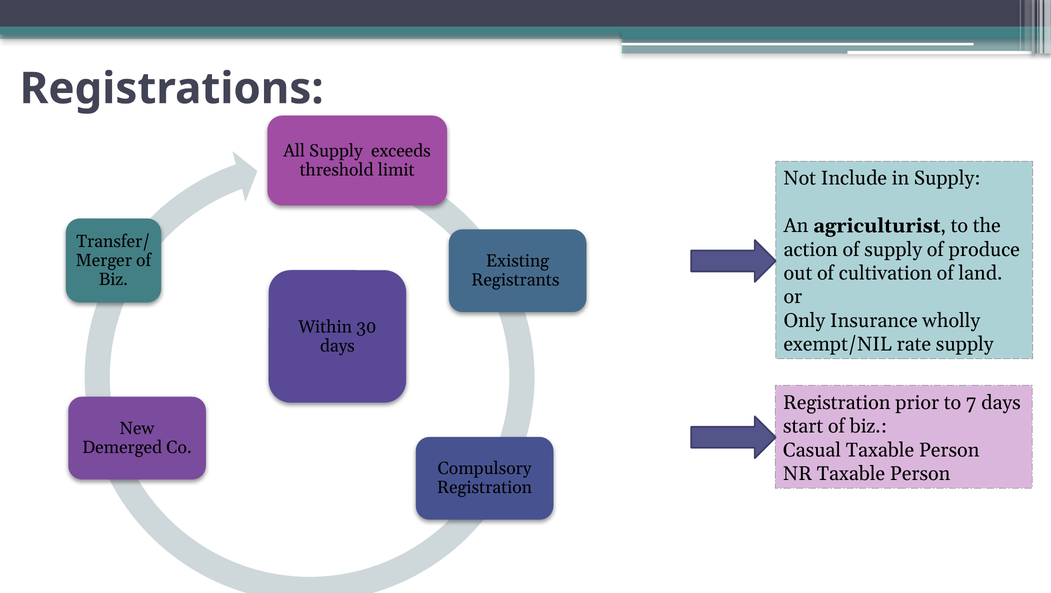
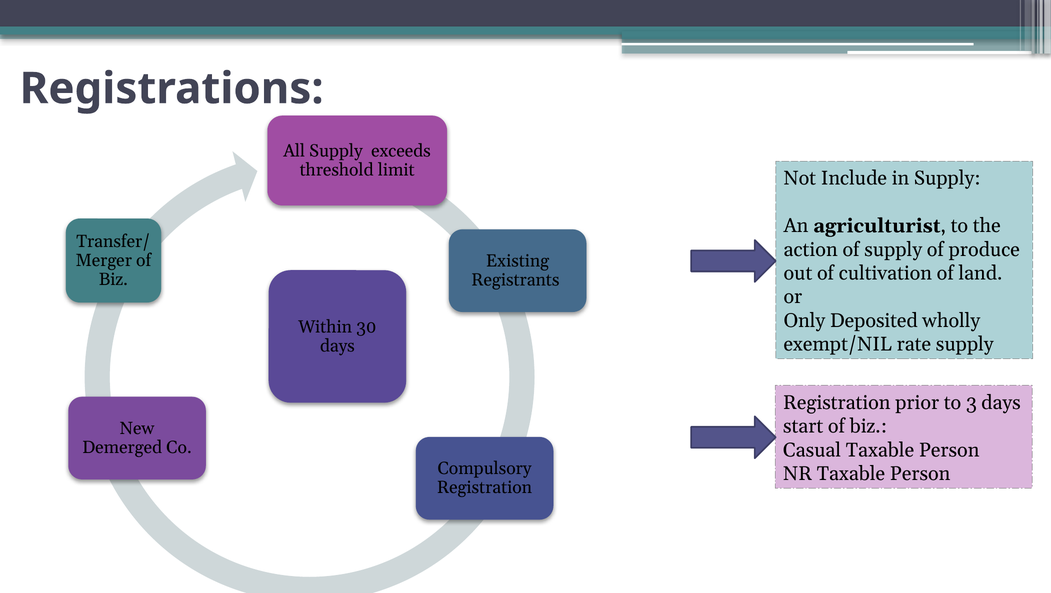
Insurance: Insurance -> Deposited (874, 320)
7: 7 -> 3 (971, 402)
